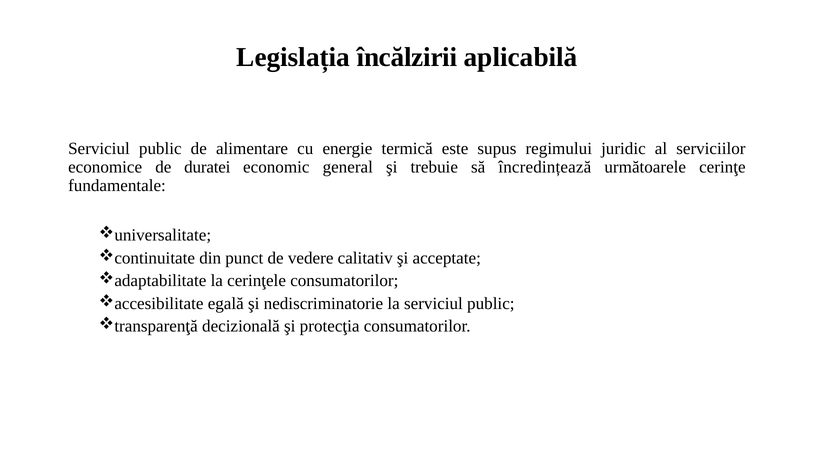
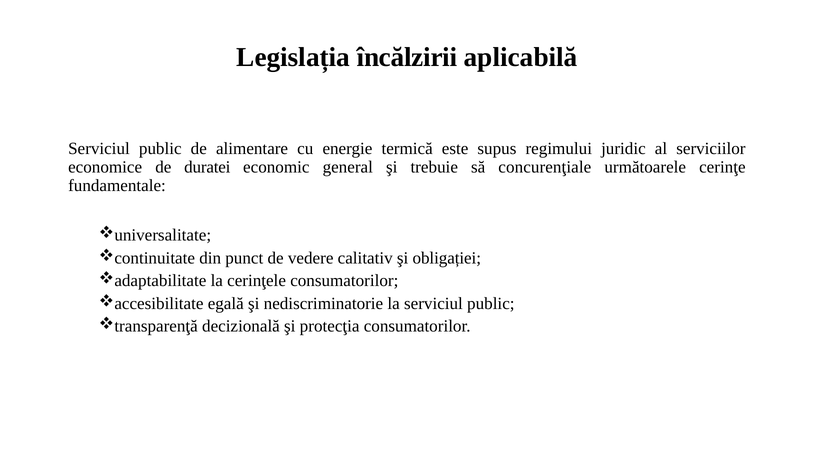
încredințează: încredințează -> concurenţiale (545, 167)
acceptate: acceptate -> obligației (447, 258)
